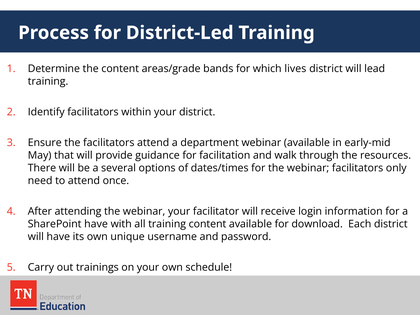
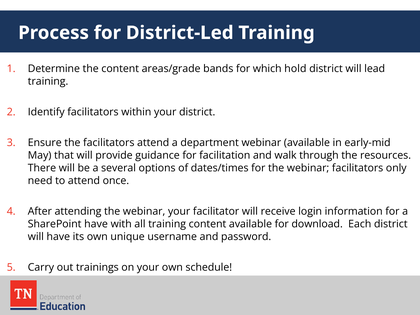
lives: lives -> hold (295, 69)
